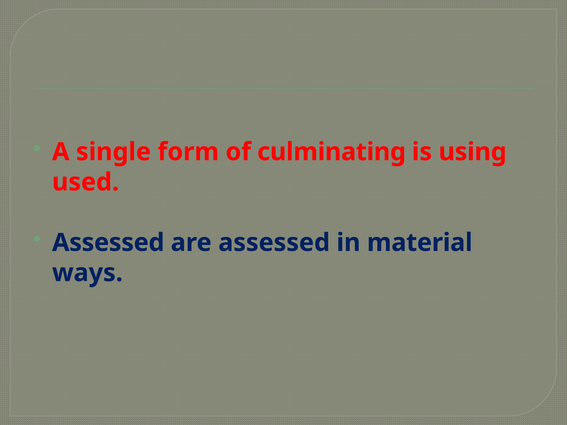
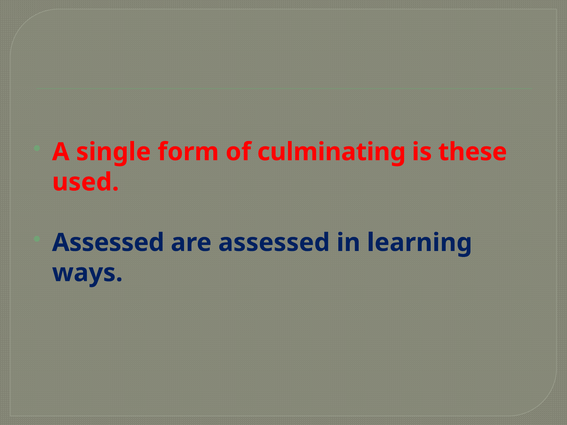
using: using -> these (473, 152)
material: material -> learning (420, 243)
